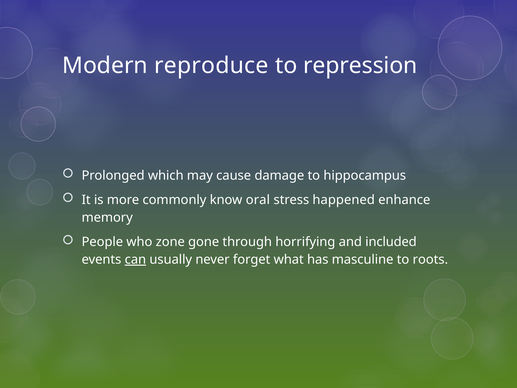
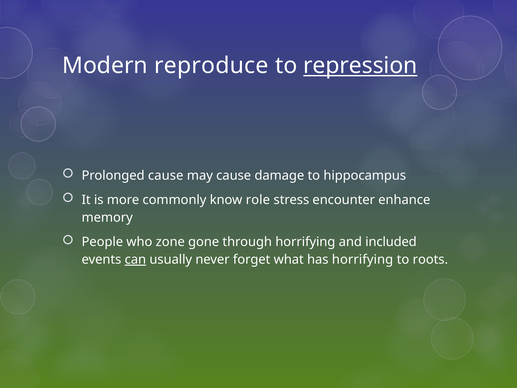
repression underline: none -> present (360, 66)
Prolonged which: which -> cause (166, 175)
oral: oral -> role (258, 200)
happened: happened -> encounter (344, 200)
has masculine: masculine -> horrifying (363, 259)
